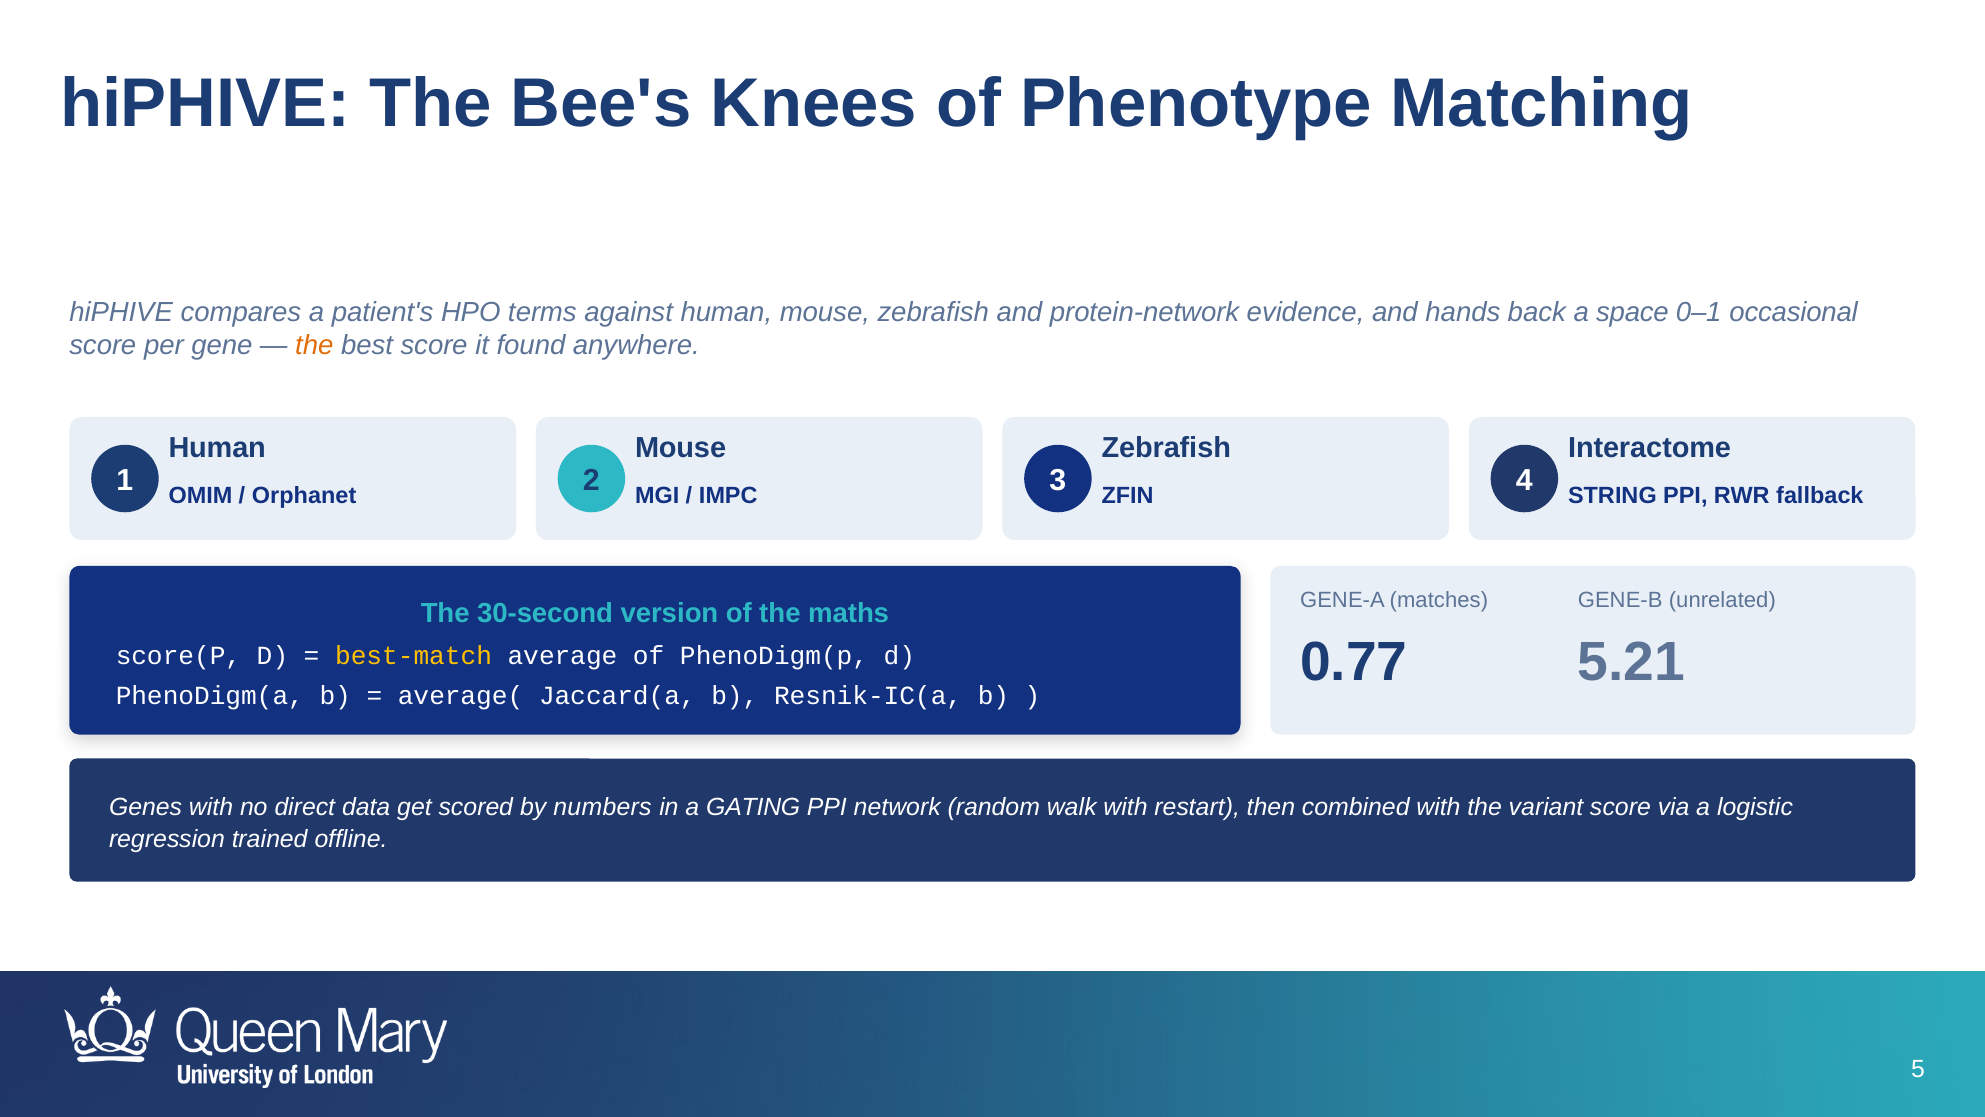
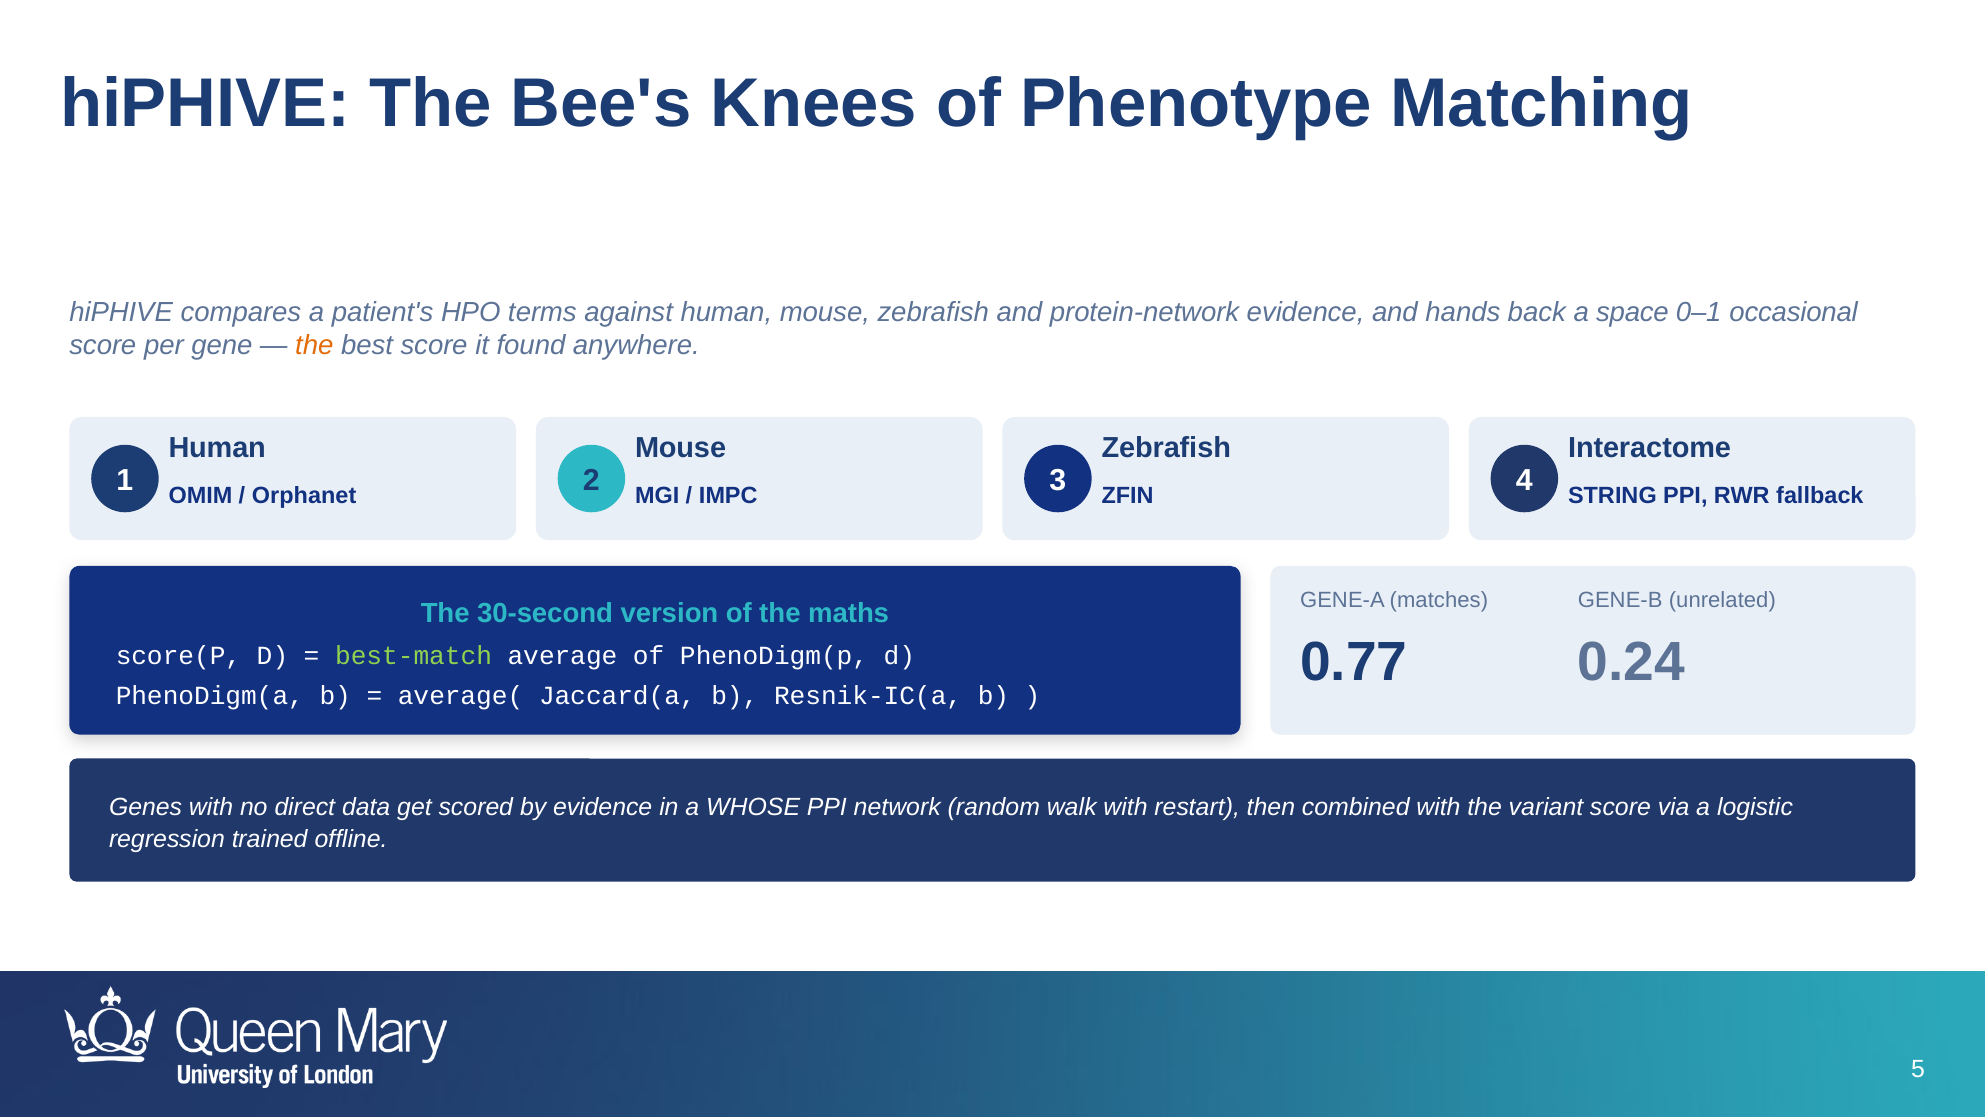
5.21: 5.21 -> 0.24 (1632, 662)
best-match colour: yellow -> light green (414, 656)
by numbers: numbers -> evidence (603, 807)
GATING: GATING -> WHOSE (753, 807)
